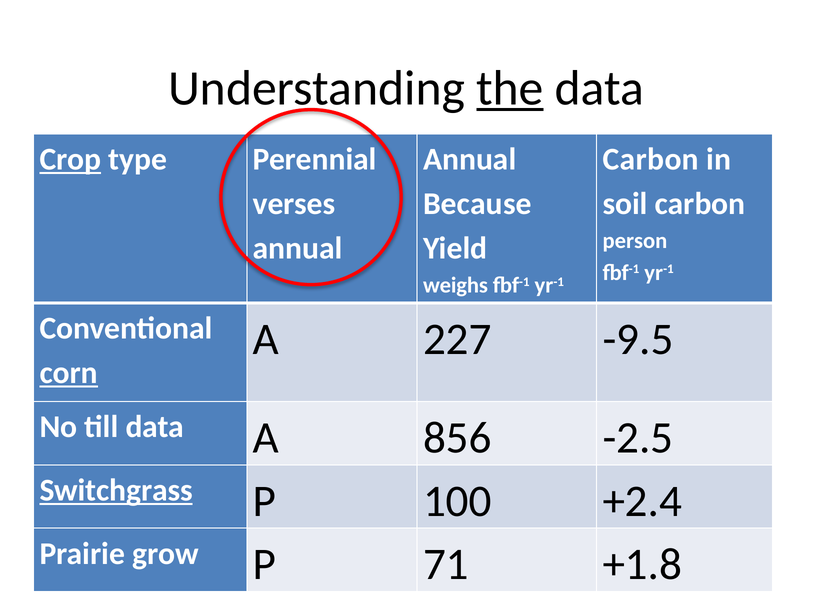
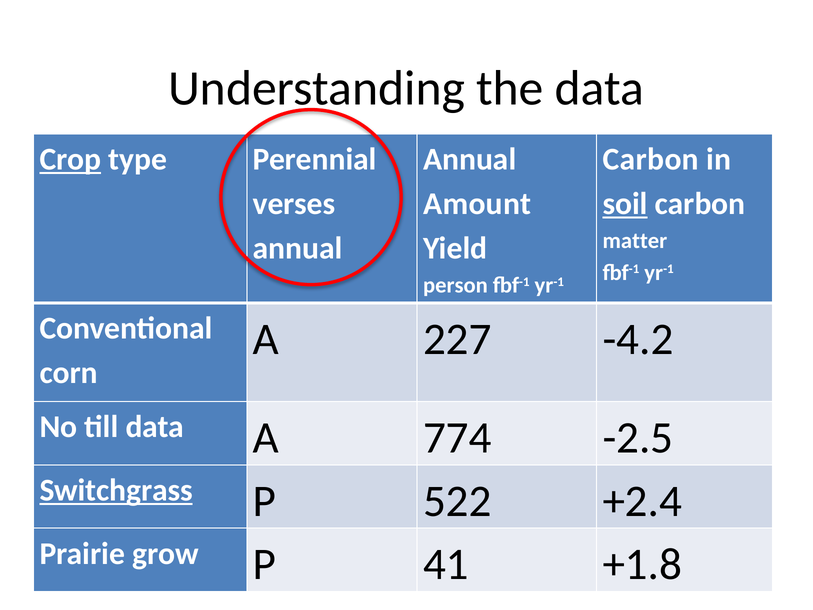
the underline: present -> none (510, 88)
Because: Because -> Amount (477, 204)
soil underline: none -> present (625, 204)
person: person -> matter (635, 241)
weighs: weighs -> person (455, 285)
-9.5: -9.5 -> -4.2 (638, 339)
corn underline: present -> none (69, 373)
856: 856 -> 774 (457, 438)
100: 100 -> 522 (457, 501)
71: 71 -> 41 (446, 564)
